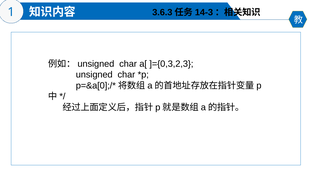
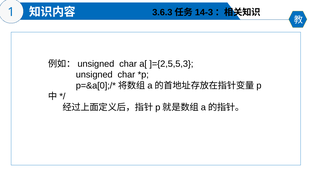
]={0,3,2,3: ]={0,3,2,3 -> ]={2,5,5,3 (171, 64)
